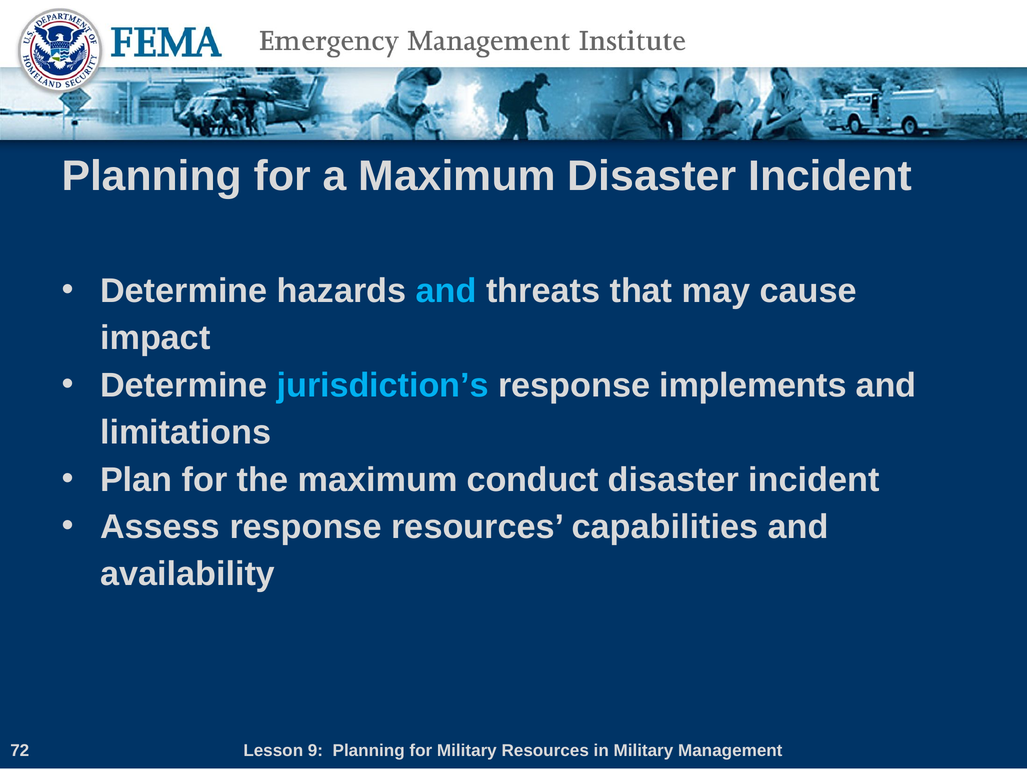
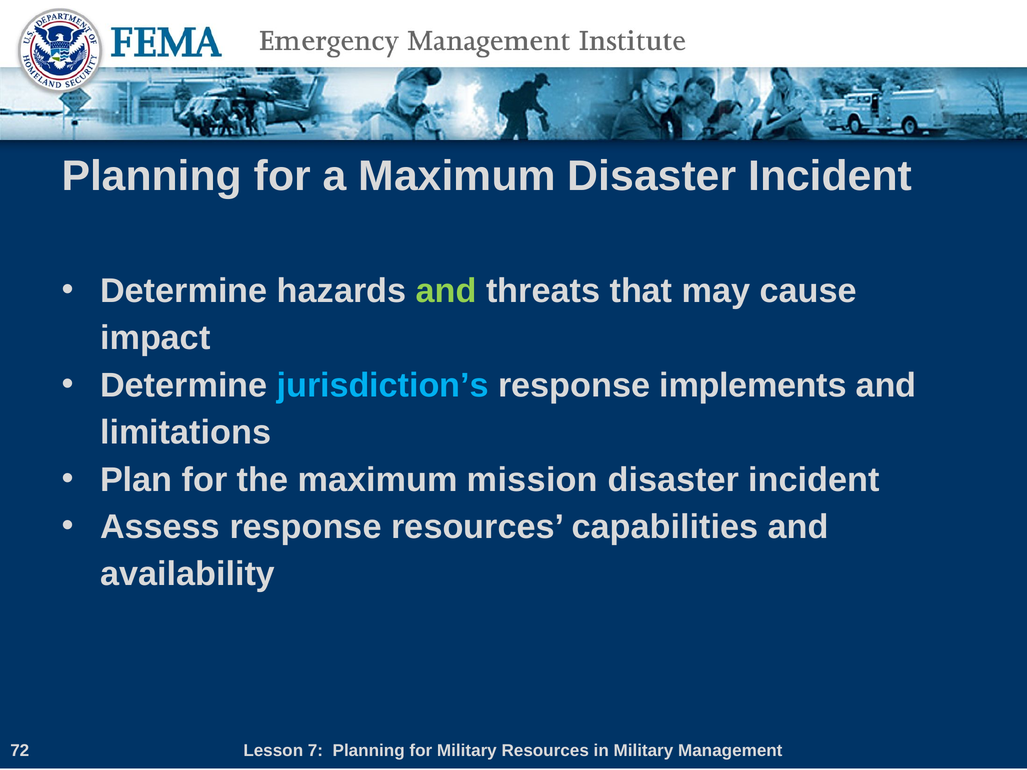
and colour: light blue -> light green (446, 291)
conduct: conduct -> mission (532, 480)
9: 9 -> 7 (315, 751)
